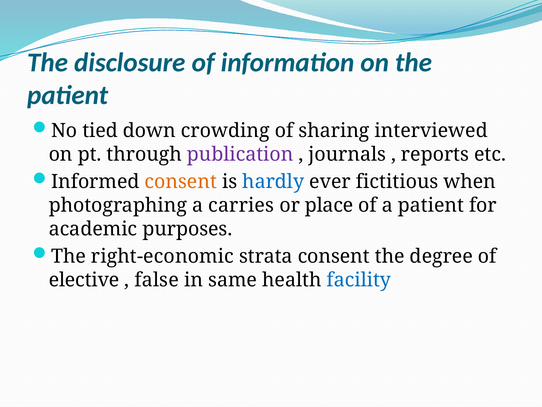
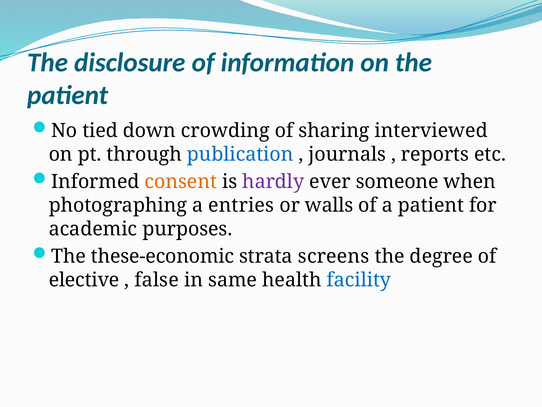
publication colour: purple -> blue (240, 154)
hardly colour: blue -> purple (273, 182)
fictitious: fictitious -> someone (397, 182)
carries: carries -> entries (241, 205)
place: place -> walls (329, 205)
right-economic: right-economic -> these-economic (163, 256)
strata consent: consent -> screens (334, 256)
